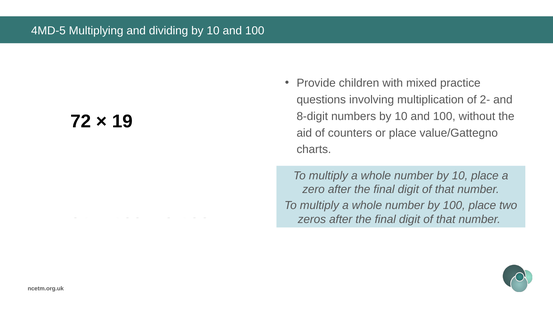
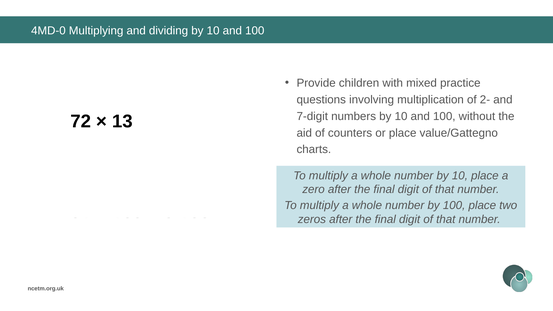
4MD-5: 4MD-5 -> 4MD-0 (48, 31)
8-digit: 8-digit -> 7-digit (312, 116)
19: 19 -> 13 (122, 122)
